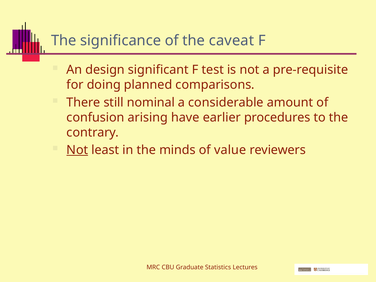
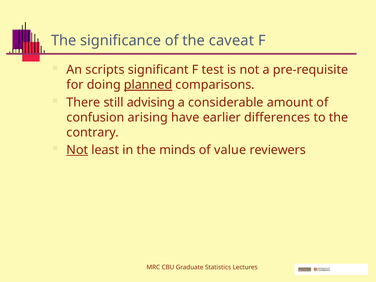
design: design -> scripts (105, 70)
planned underline: none -> present (148, 85)
nominal: nominal -> advising (151, 102)
procedures: procedures -> differences (277, 117)
